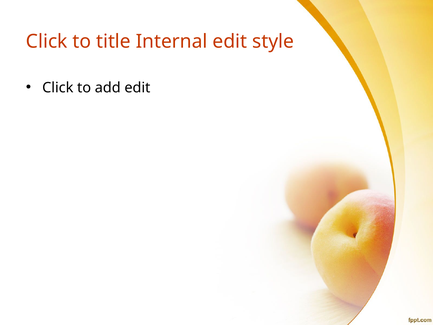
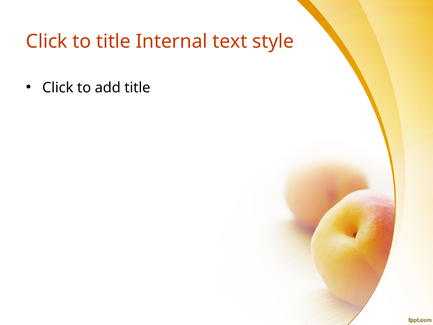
Internal edit: edit -> text (230, 41)
add edit: edit -> title (137, 88)
